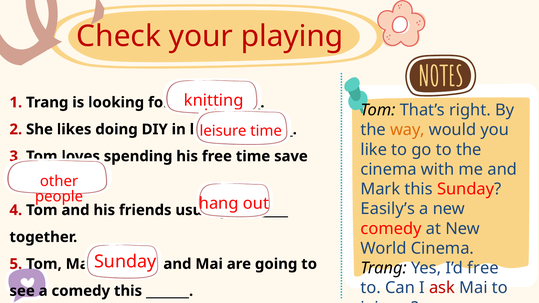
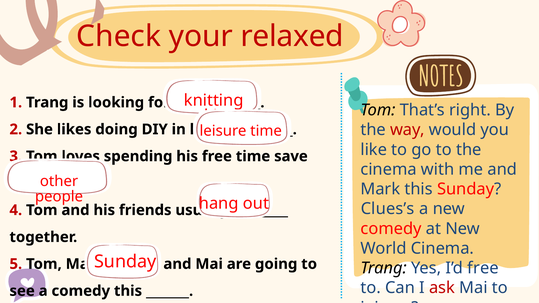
playing: playing -> relaxed (292, 36)
way colour: orange -> red (407, 130)
Easily’s: Easily’s -> Clues’s (388, 209)
